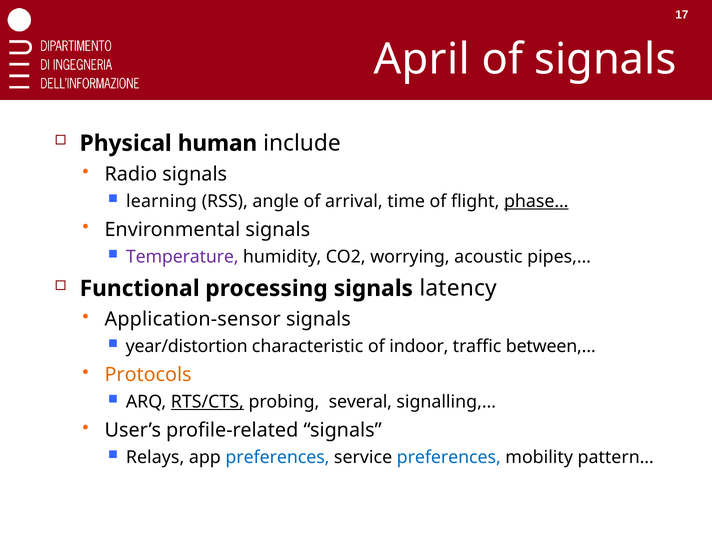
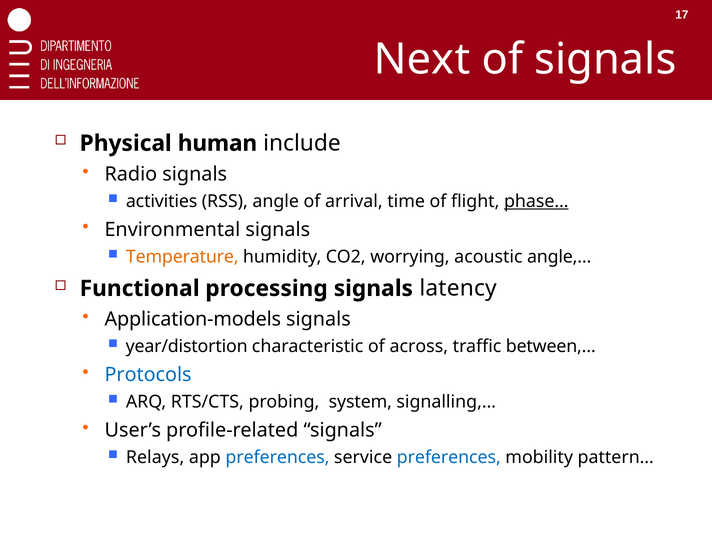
April: April -> Next (422, 59)
learning: learning -> activities (162, 201)
Temperature colour: purple -> orange (182, 257)
pipes,…: pipes,… -> angle,… (559, 257)
Application-sensor: Application-sensor -> Application-models (193, 319)
indoor: indoor -> across (419, 347)
Protocols colour: orange -> blue (148, 375)
RTS/CTS underline: present -> none (207, 402)
several: several -> system (360, 402)
